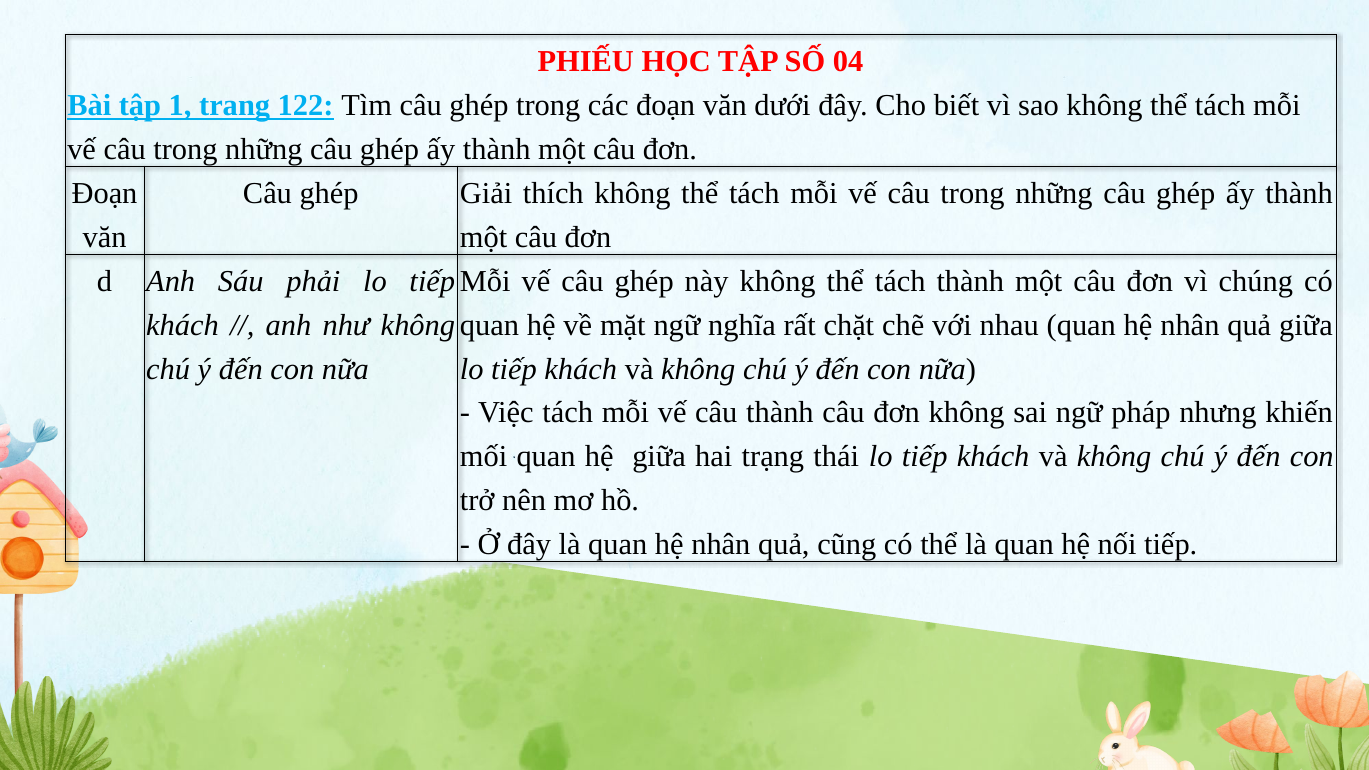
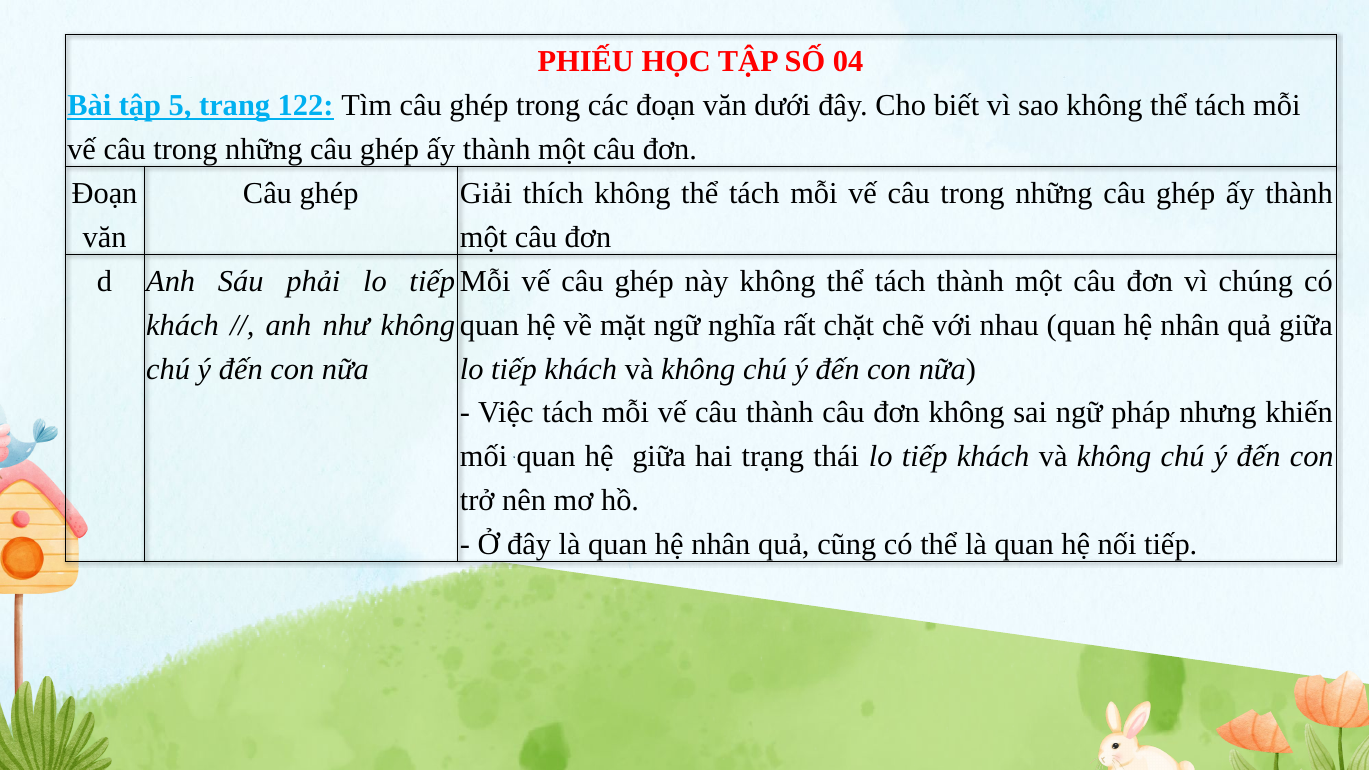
1: 1 -> 5 (180, 105)
